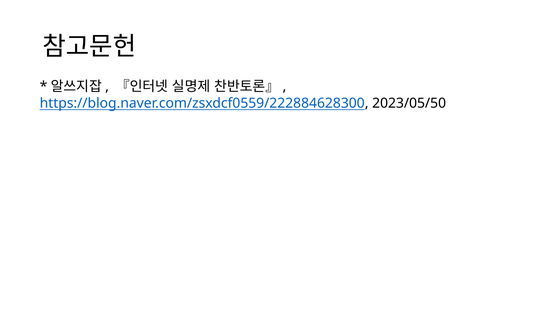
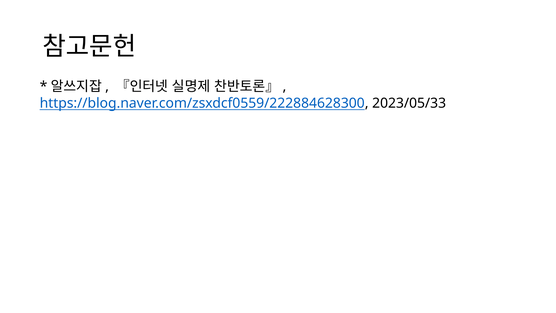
2023/05/50: 2023/05/50 -> 2023/05/33 (409, 103)
